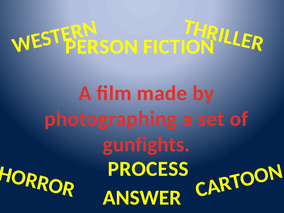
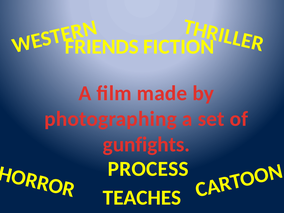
PERSON: PERSON -> FRIENDS (102, 47)
ANSWER: ANSWER -> TEACHES (142, 198)
